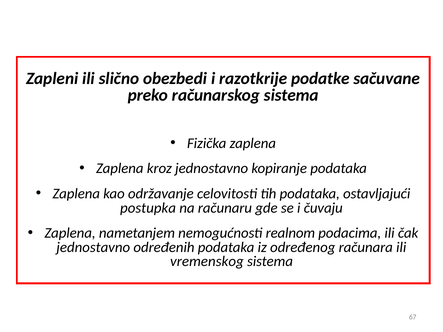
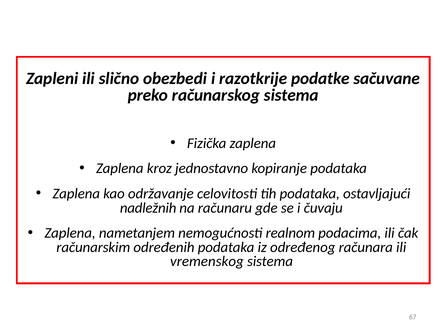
postupka: postupka -> nadležnih (148, 208)
jednostavno: jednostavno -> računarskim (93, 247)
